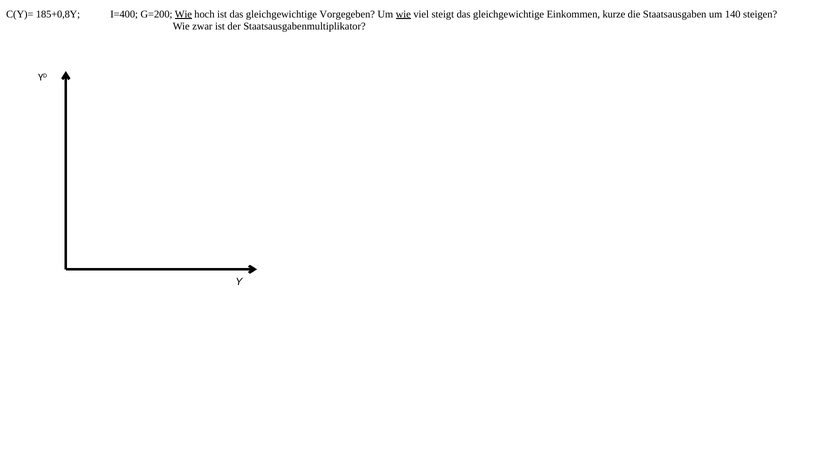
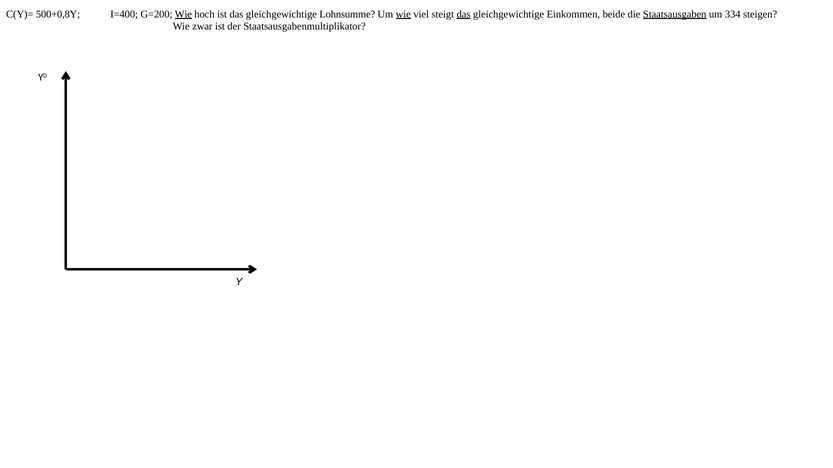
185+0,8Y: 185+0,8Y -> 500+0,8Y (58, 14)
Vorgegeben: Vorgegeben -> Lohnsumme (347, 14)
das underline: none -> present (464, 14)
kurze: kurze -> beide (614, 14)
Staatsausgaben underline: none -> present (675, 14)
140: 140 -> 334 (733, 14)
